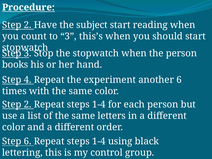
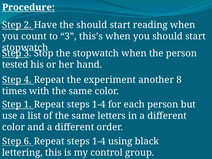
the subject: subject -> should (92, 25)
books: books -> tested (15, 65)
another 6: 6 -> 8 (179, 80)
2: 2 -> 1 (28, 105)
